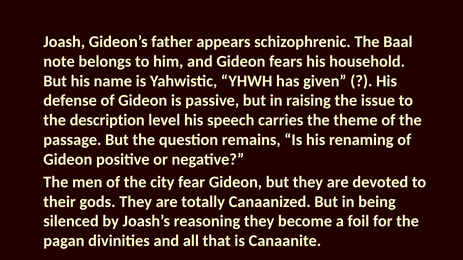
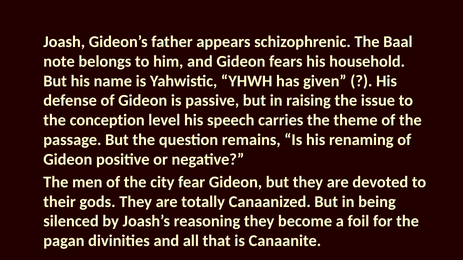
description: description -> conception (107, 120)
